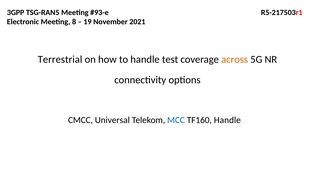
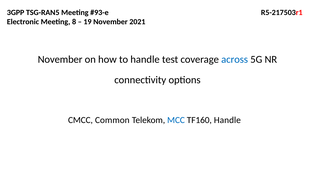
Terrestrial: Terrestrial -> November (60, 59)
across colour: orange -> blue (235, 59)
Universal: Universal -> Common (112, 120)
